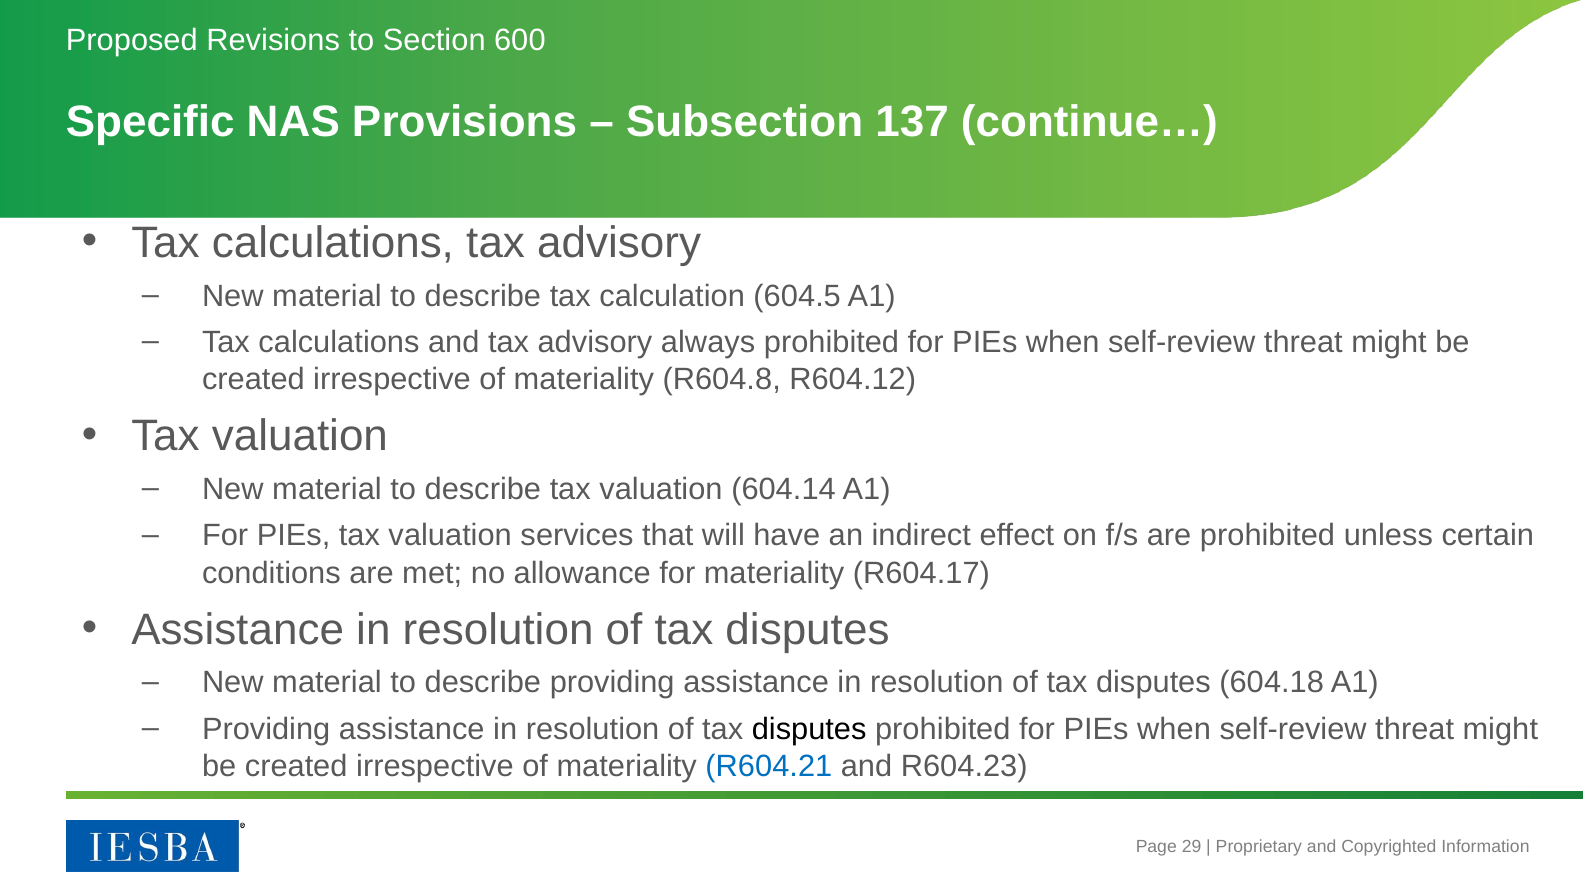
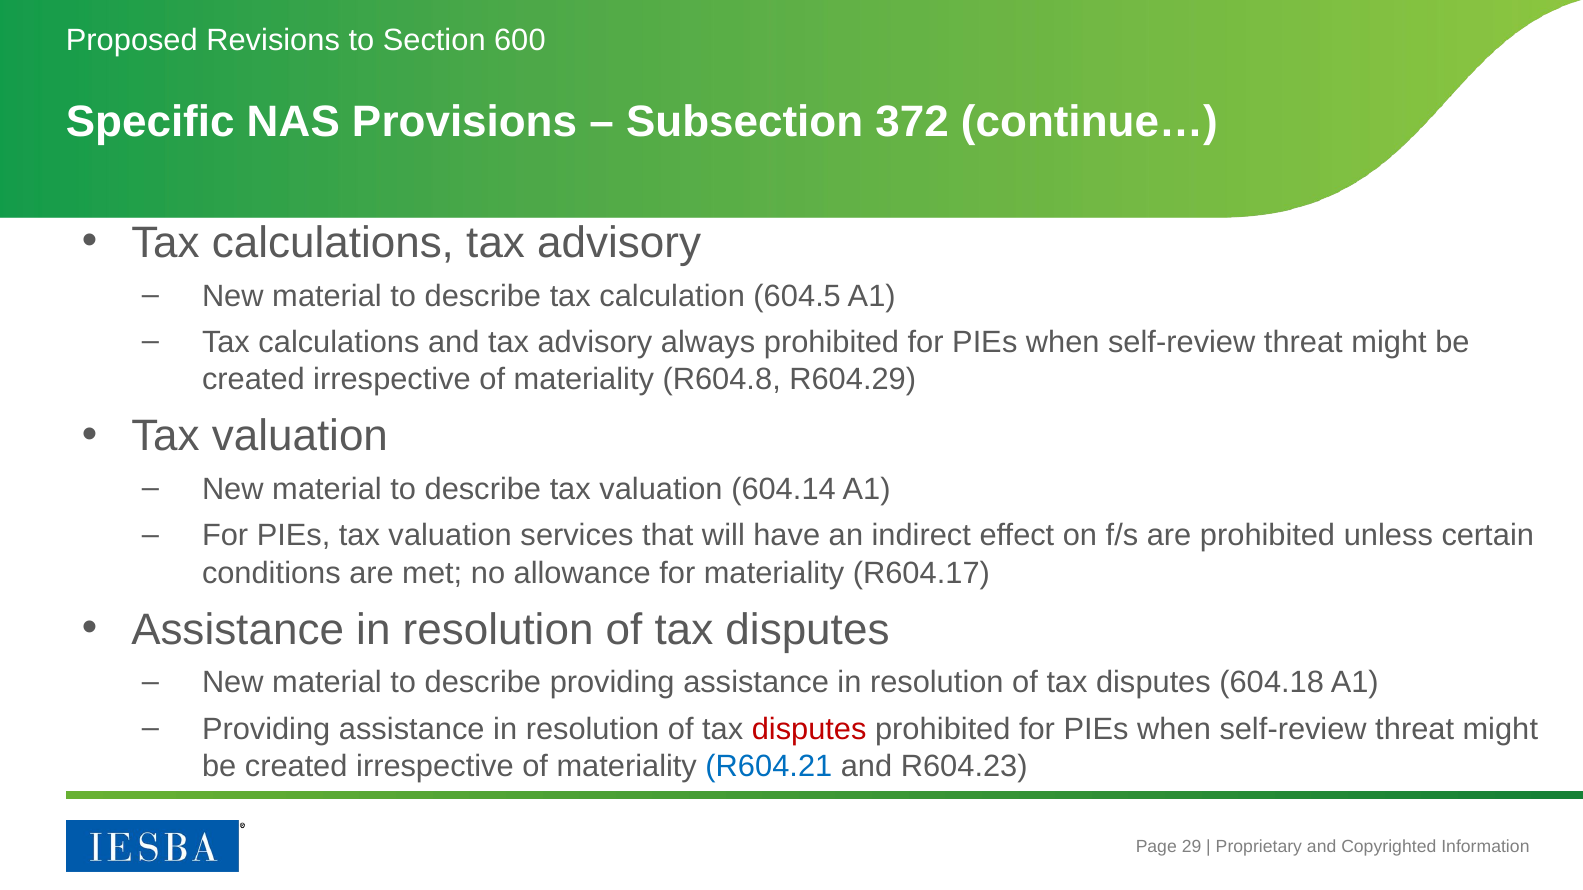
137: 137 -> 372 (912, 122)
R604.12: R604.12 -> R604.29 (853, 380)
disputes colour: black -> red (809, 729)
